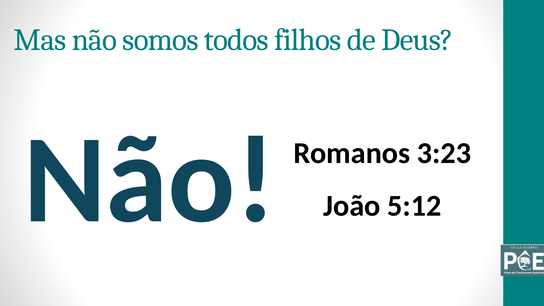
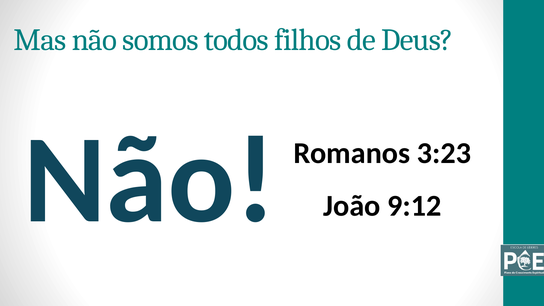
5:12: 5:12 -> 9:12 (414, 206)
